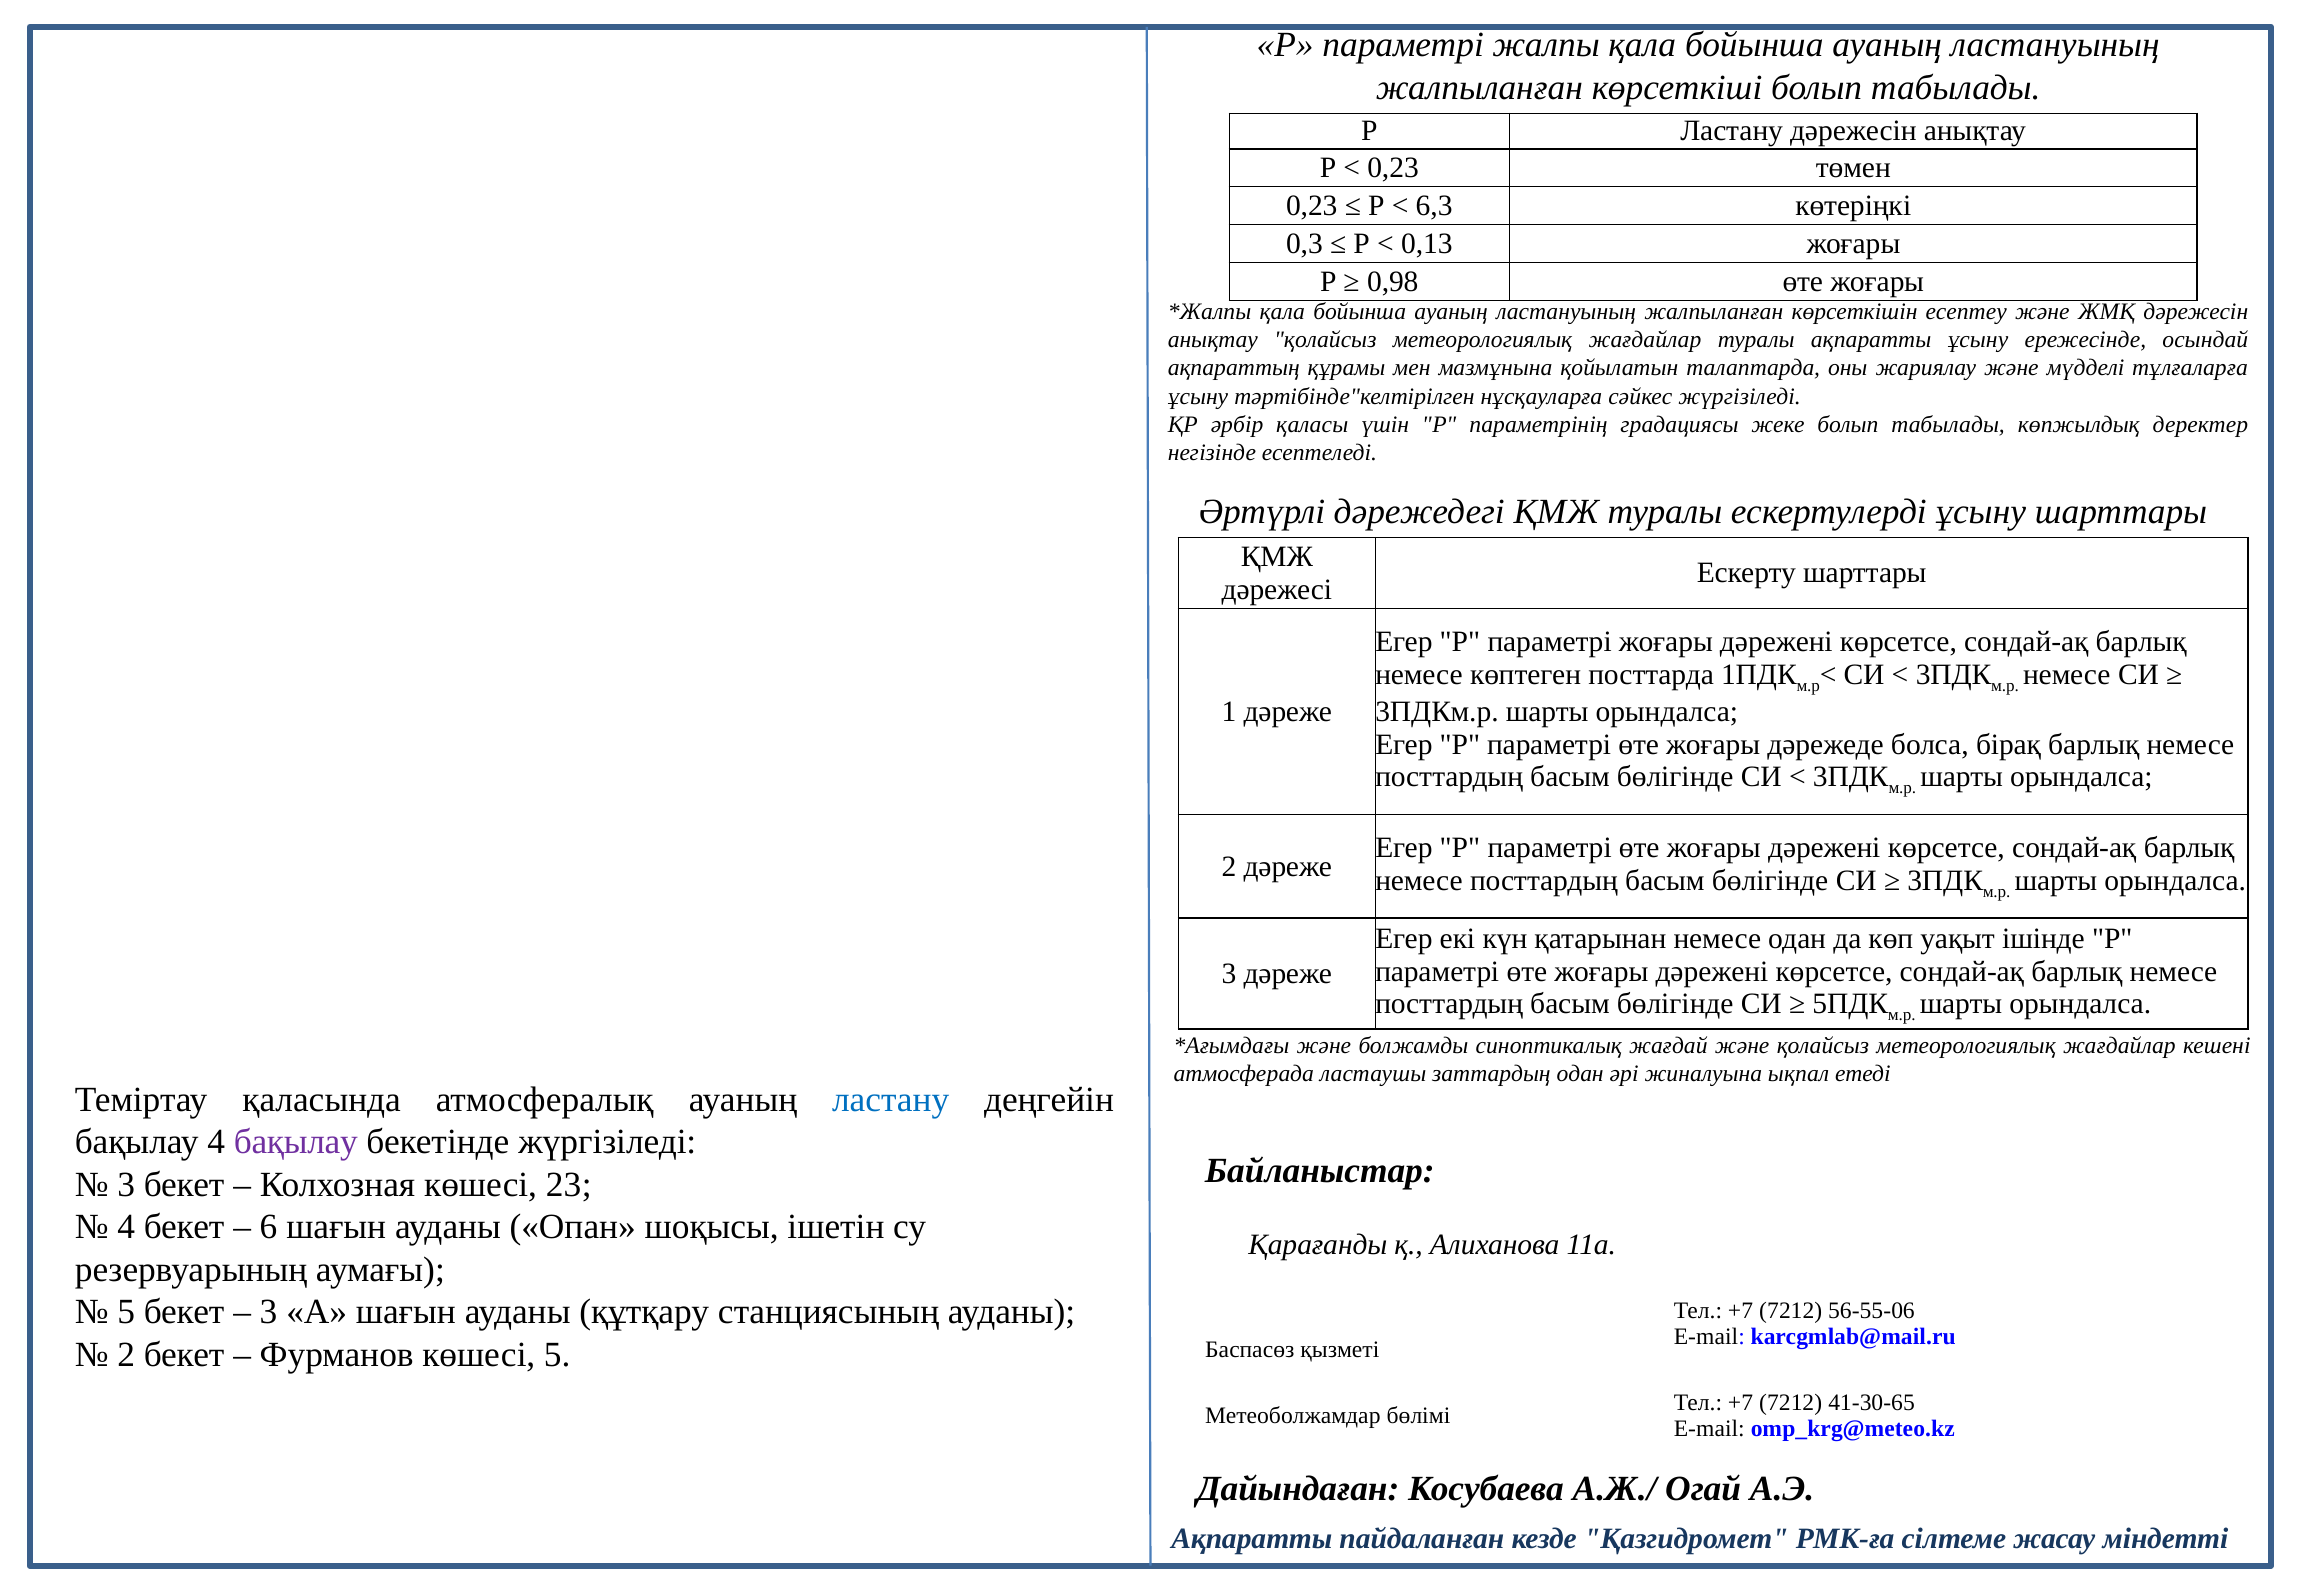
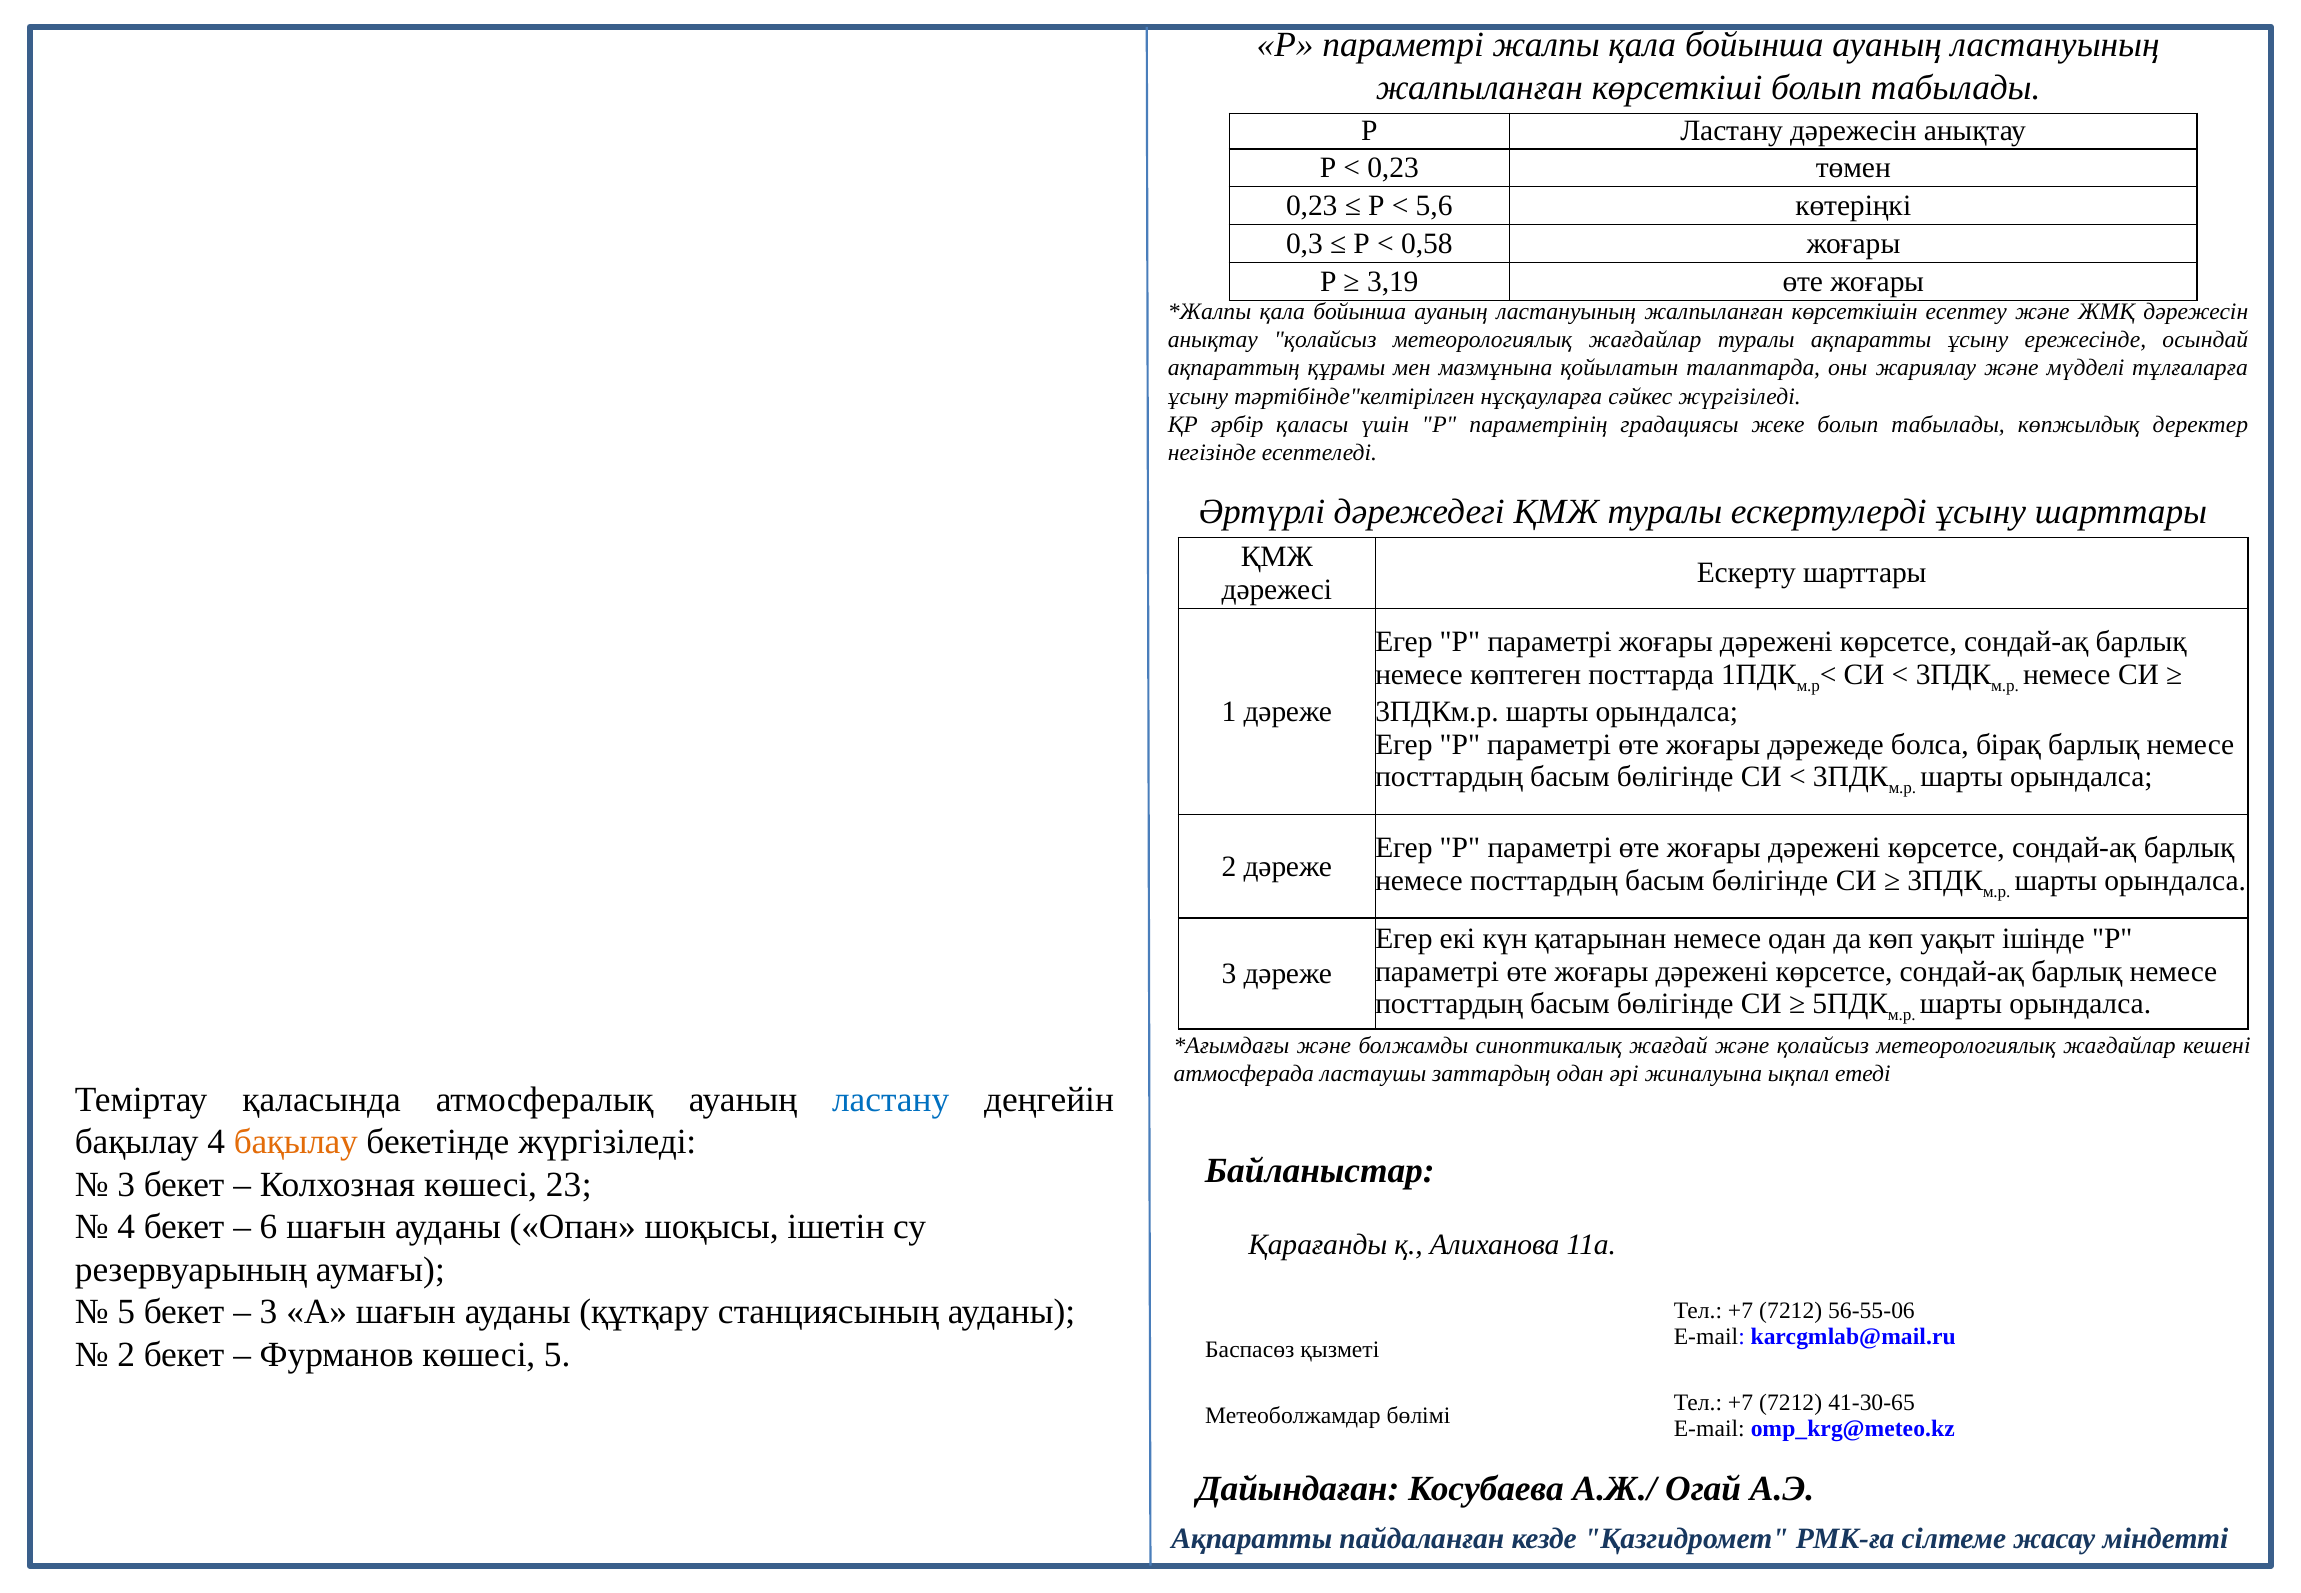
6,3: 6,3 -> 5,6 (1434, 206)
0,13: 0,13 -> 0,58 (1427, 243)
0,98: 0,98 -> 3,19 (1393, 281)
бақылау colour: purple -> orange (296, 1142)
